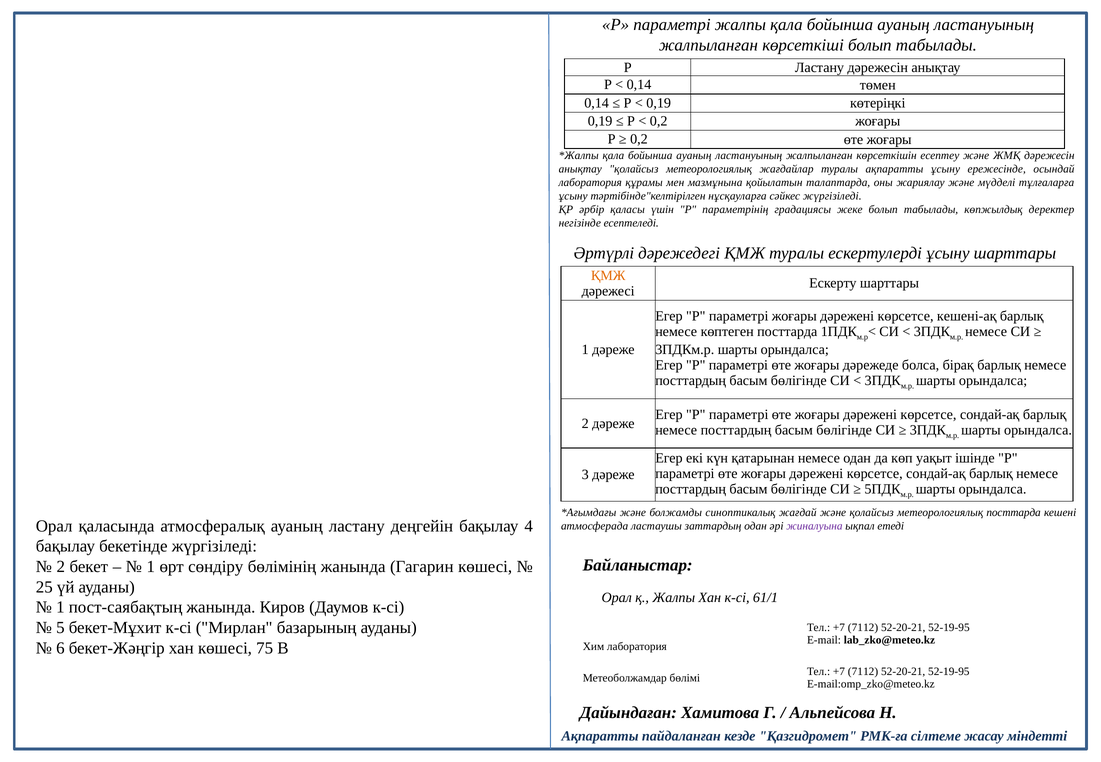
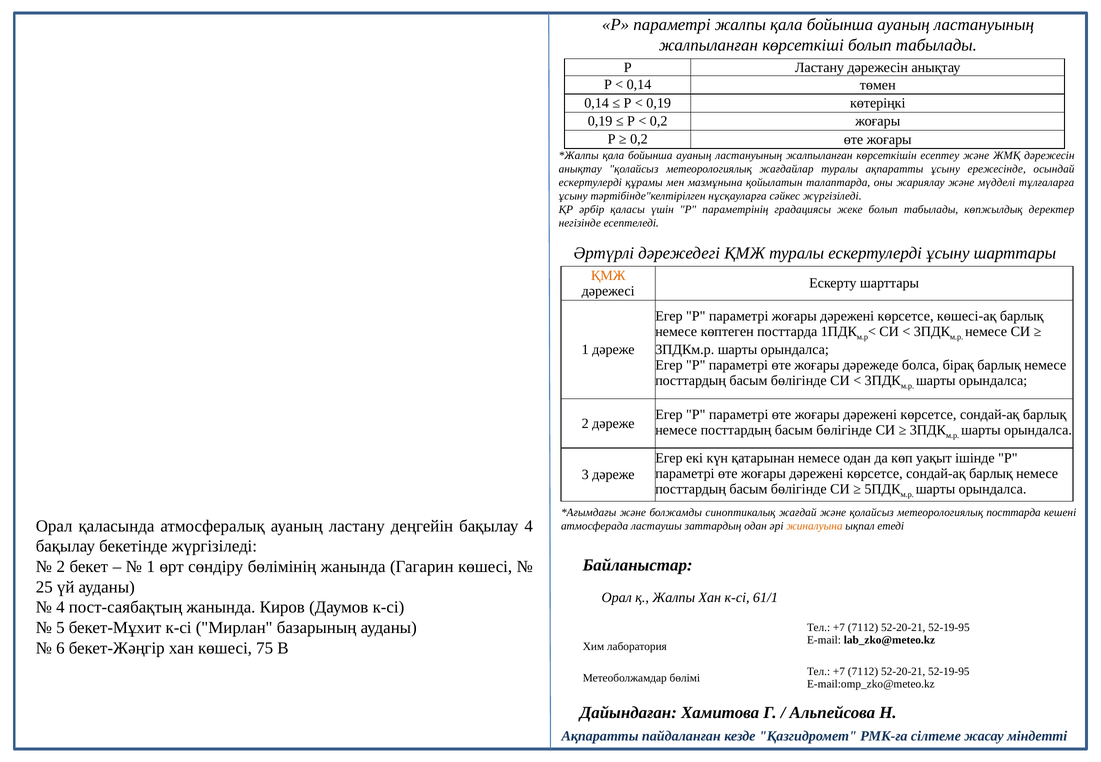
лаборатория: лаборатория -> ескертулерді (590, 182)
кешені-ақ: кешені-ақ -> көшесі-ақ (967, 316)
жиналуына colour: purple -> orange (814, 526)
1: 1 -> 4 (60, 607)
